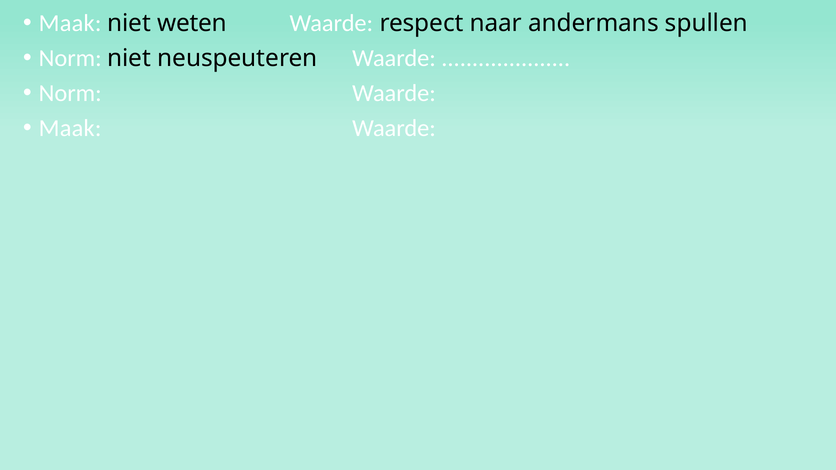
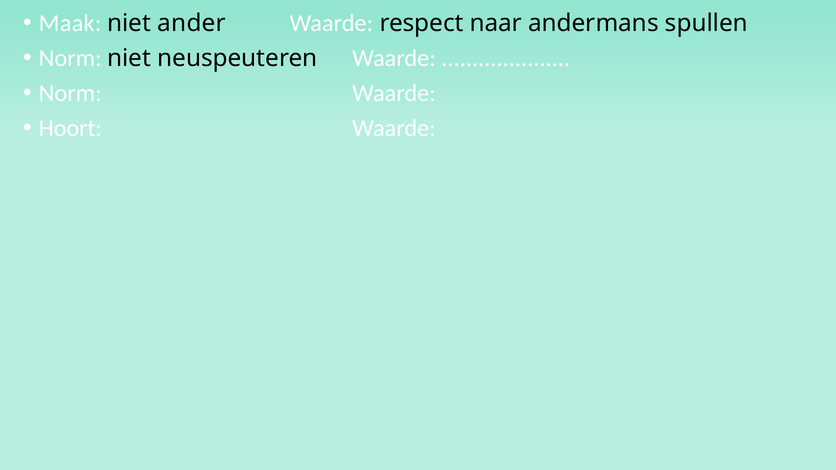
weten: weten -> ander (192, 23)
Maak: Maak -> Hoort (70, 128)
